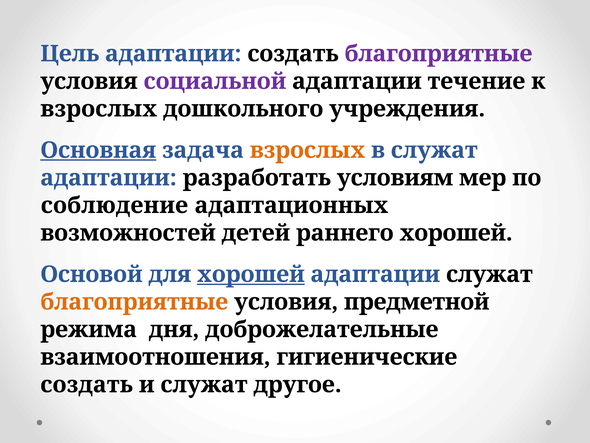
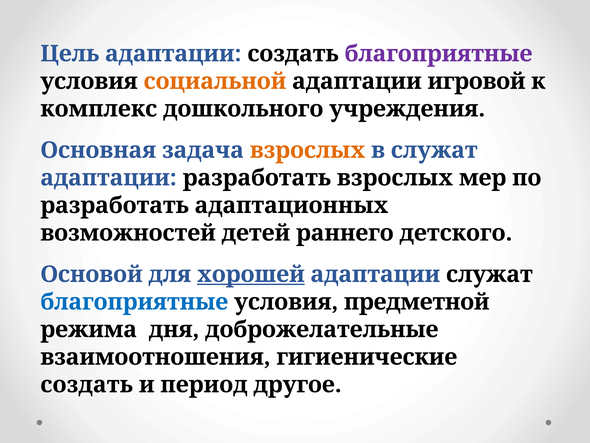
социальной colour: purple -> orange (215, 81)
течение: течение -> игровой (477, 81)
взрослых: взрослых -> комплекс (99, 109)
Основная underline: present -> none (98, 150)
разработать условиям: условиям -> взрослых (395, 178)
соблюдение: соблюдение -> разработать (115, 205)
раннего хорошей: хорошей -> детского (456, 233)
благоприятные colour: orange -> blue (134, 302)
и служат: служат -> период (204, 384)
